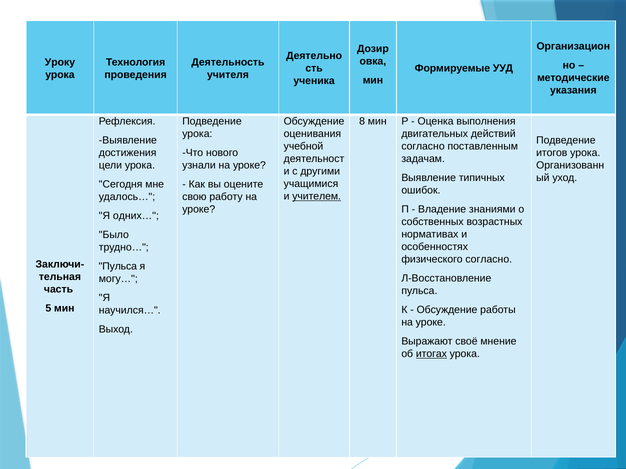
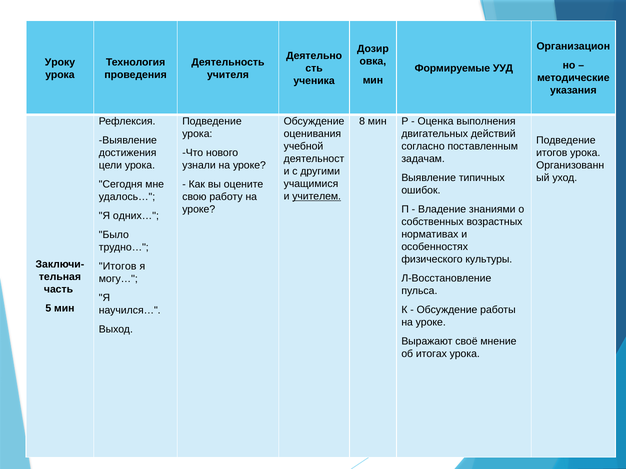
физического согласно: согласно -> культуры (489, 260)
Пульса: Пульса -> Итогов (118, 267)
итогах underline: present -> none (431, 354)
